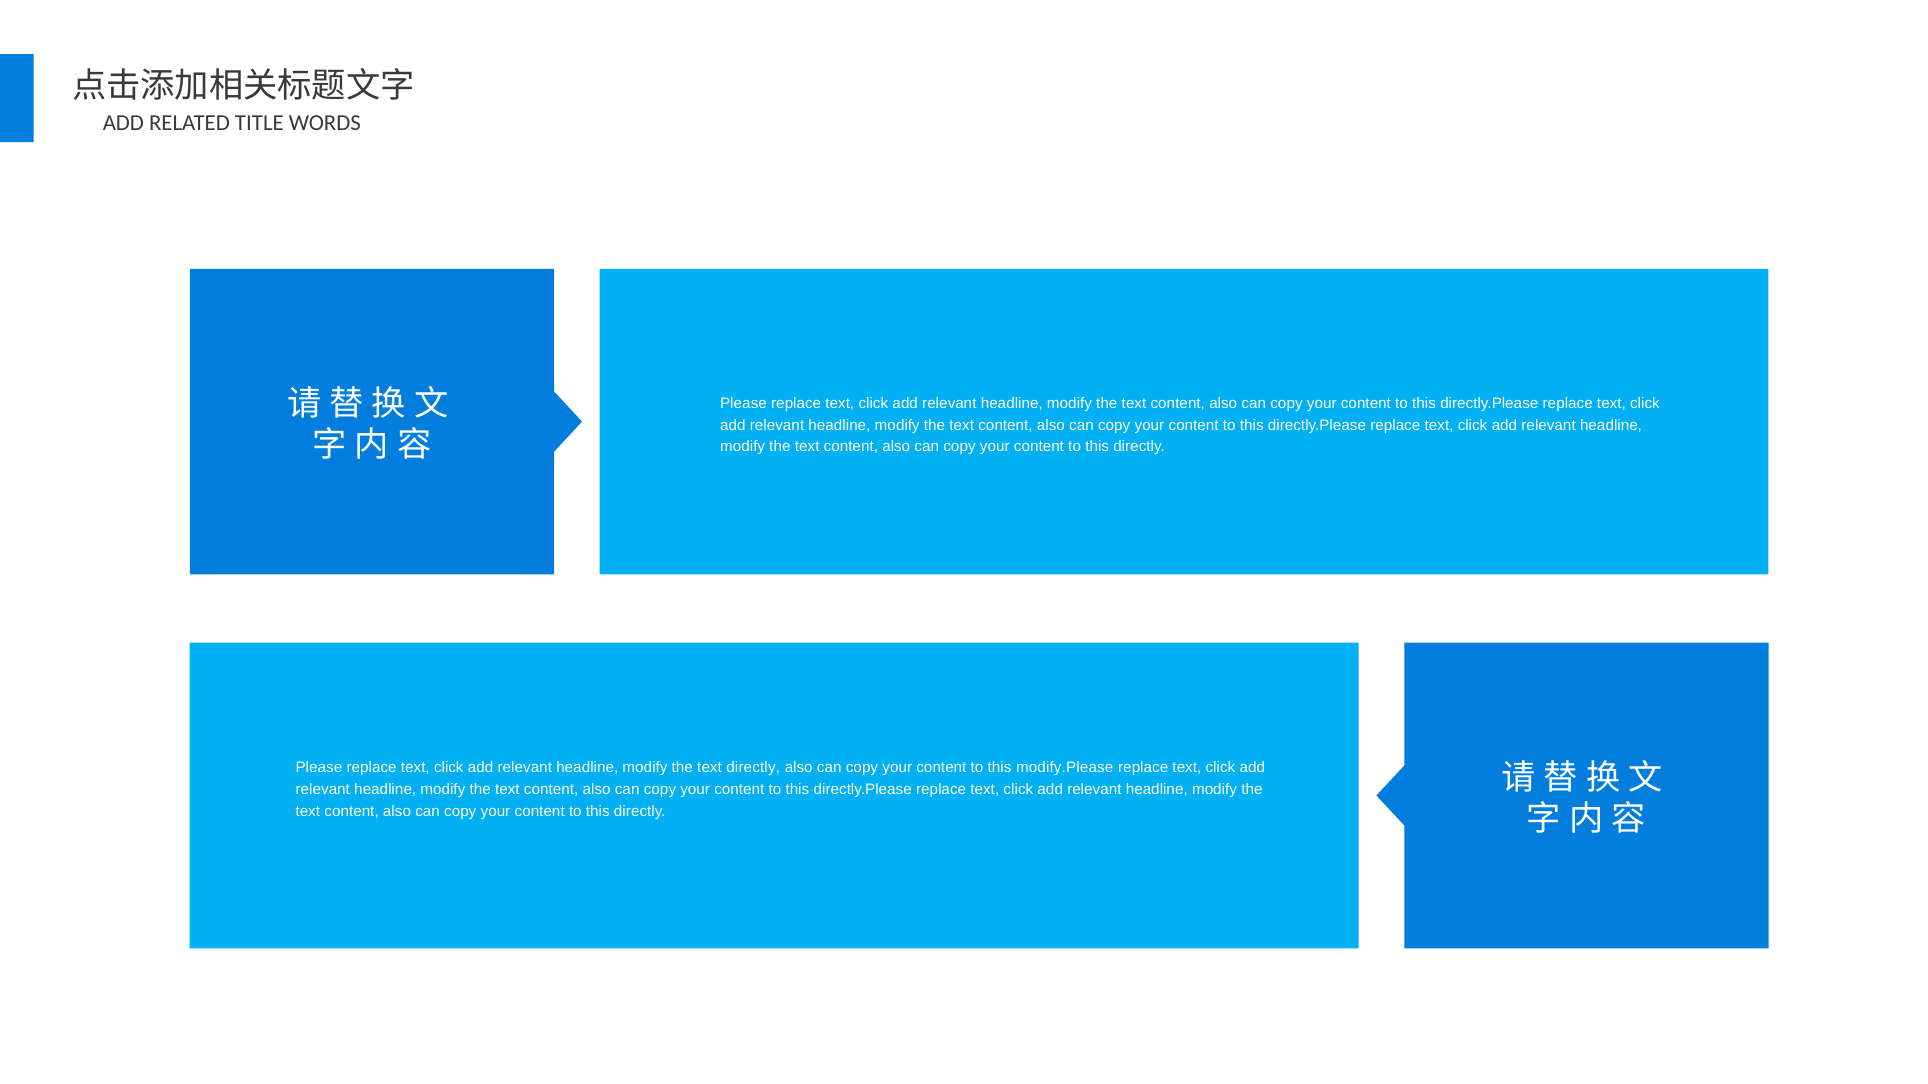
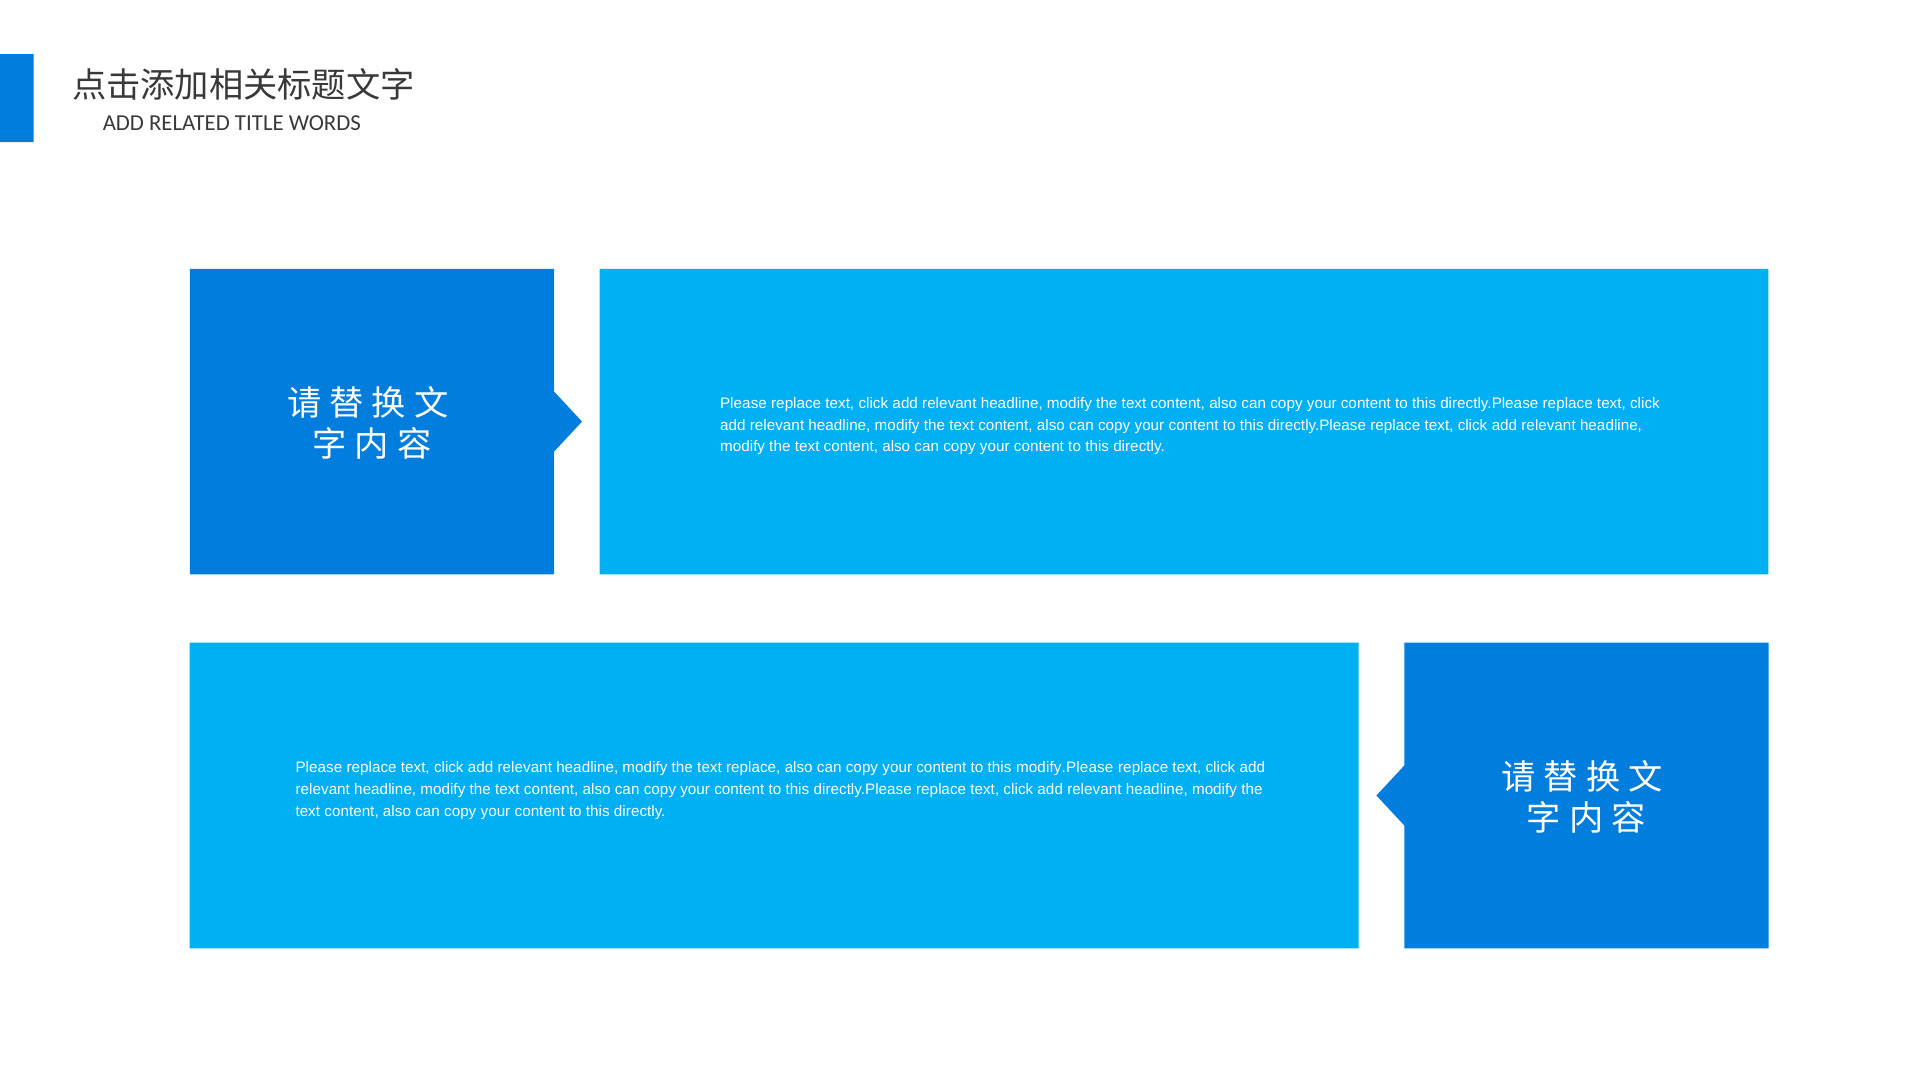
text directly: directly -> replace (753, 768)
